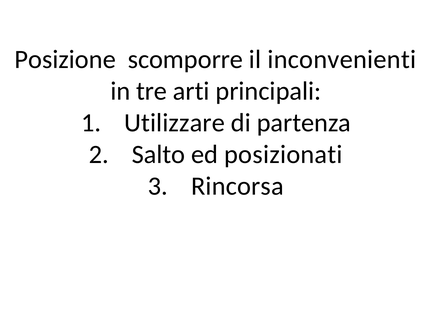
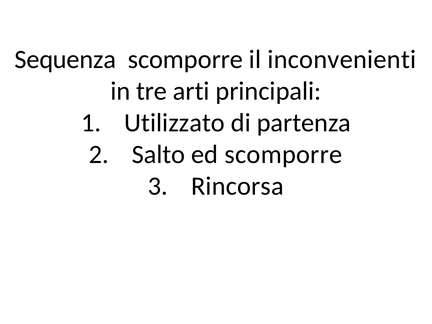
Posizione: Posizione -> Sequenza (65, 59)
Utilizzare: Utilizzare -> Utilizzato (175, 123)
ed posizionati: posizionati -> scomporre (283, 155)
